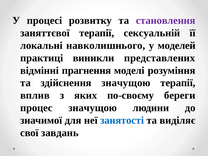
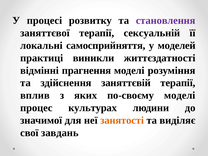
навколишнього: навколишнього -> самосприйняття (106, 45)
представлених: представлених -> життєздатності (160, 58)
здійснення значущою: значущою -> заняттєвій (126, 83)
по-своєму береги: береги -> моделі (180, 95)
процес значущою: значущою -> культурах (93, 108)
занятості colour: blue -> orange (122, 120)
